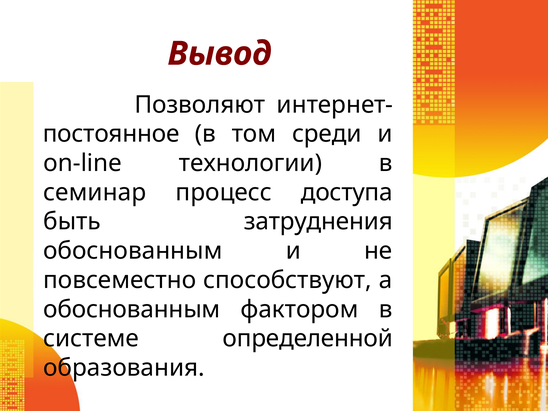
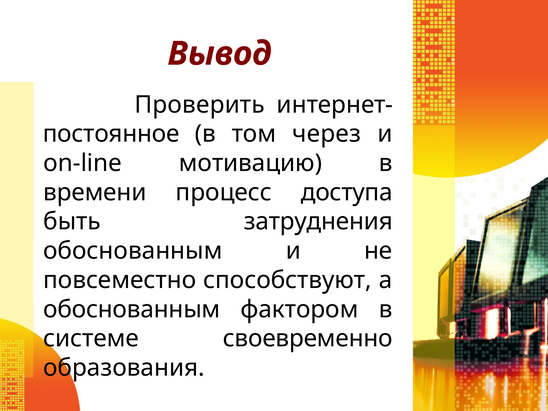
Позволяют: Позволяют -> Проверить (200, 105)
среди: среди -> через (327, 134)
технологии: технологии -> мотивацию (250, 163)
семинар: семинар -> времени (95, 192)
определенной: определенной -> своевременно (308, 339)
